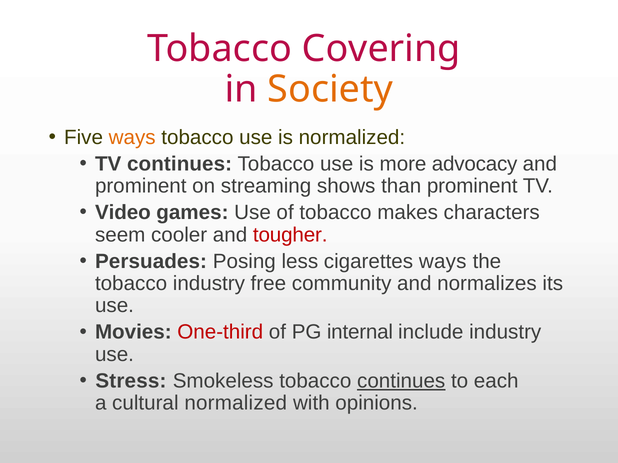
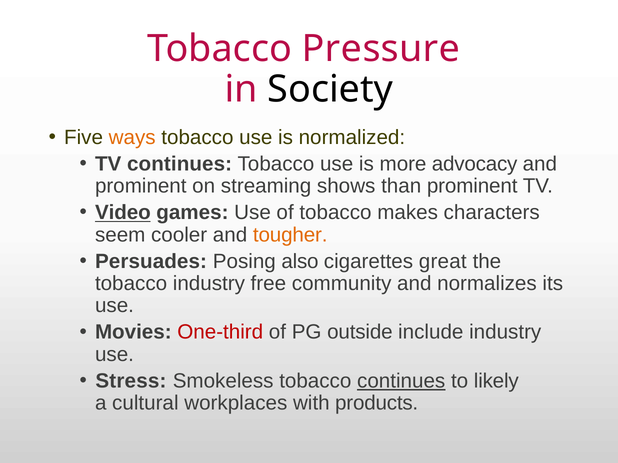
Covering: Covering -> Pressure (381, 49)
Society colour: orange -> black (330, 90)
Video underline: none -> present (123, 213)
tougher colour: red -> orange (290, 235)
less: less -> also (300, 262)
cigarettes ways: ways -> great (443, 262)
internal: internal -> outside (360, 333)
each: each -> likely (496, 381)
cultural normalized: normalized -> workplaces (236, 404)
opinions: opinions -> products (377, 404)
